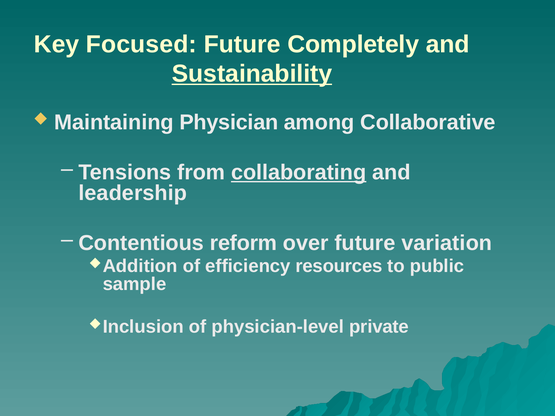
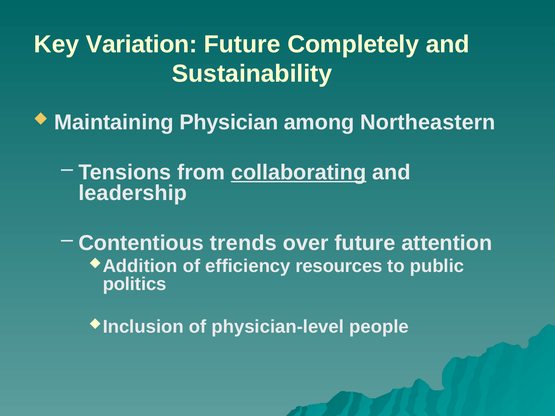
Focused: Focused -> Variation (142, 44)
Sustainability underline: present -> none (252, 74)
Collaborative: Collaborative -> Northeastern (428, 122)
reform: reform -> trends (243, 243)
variation: variation -> attention (447, 243)
sample: sample -> politics (135, 284)
private: private -> people (379, 327)
